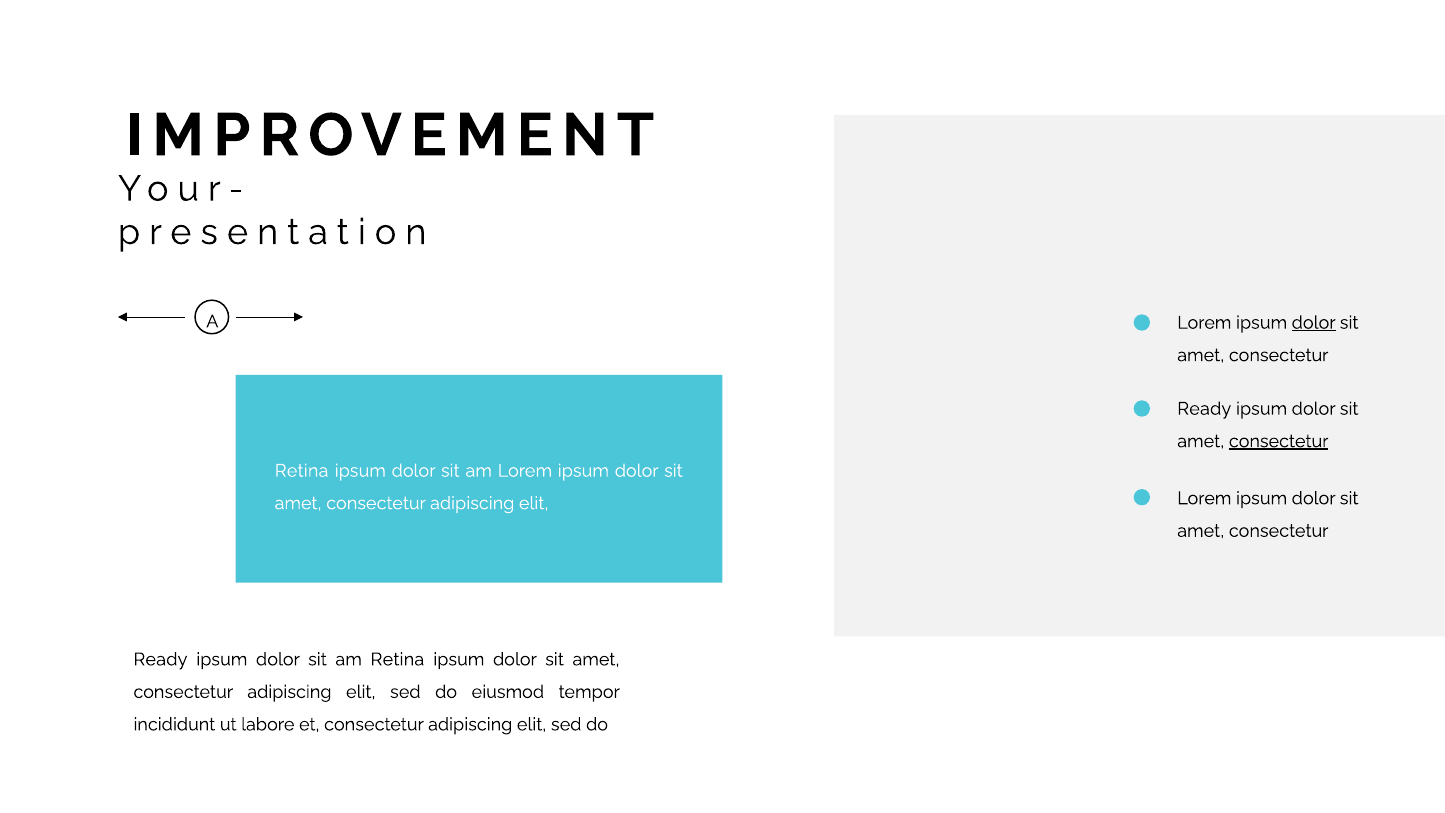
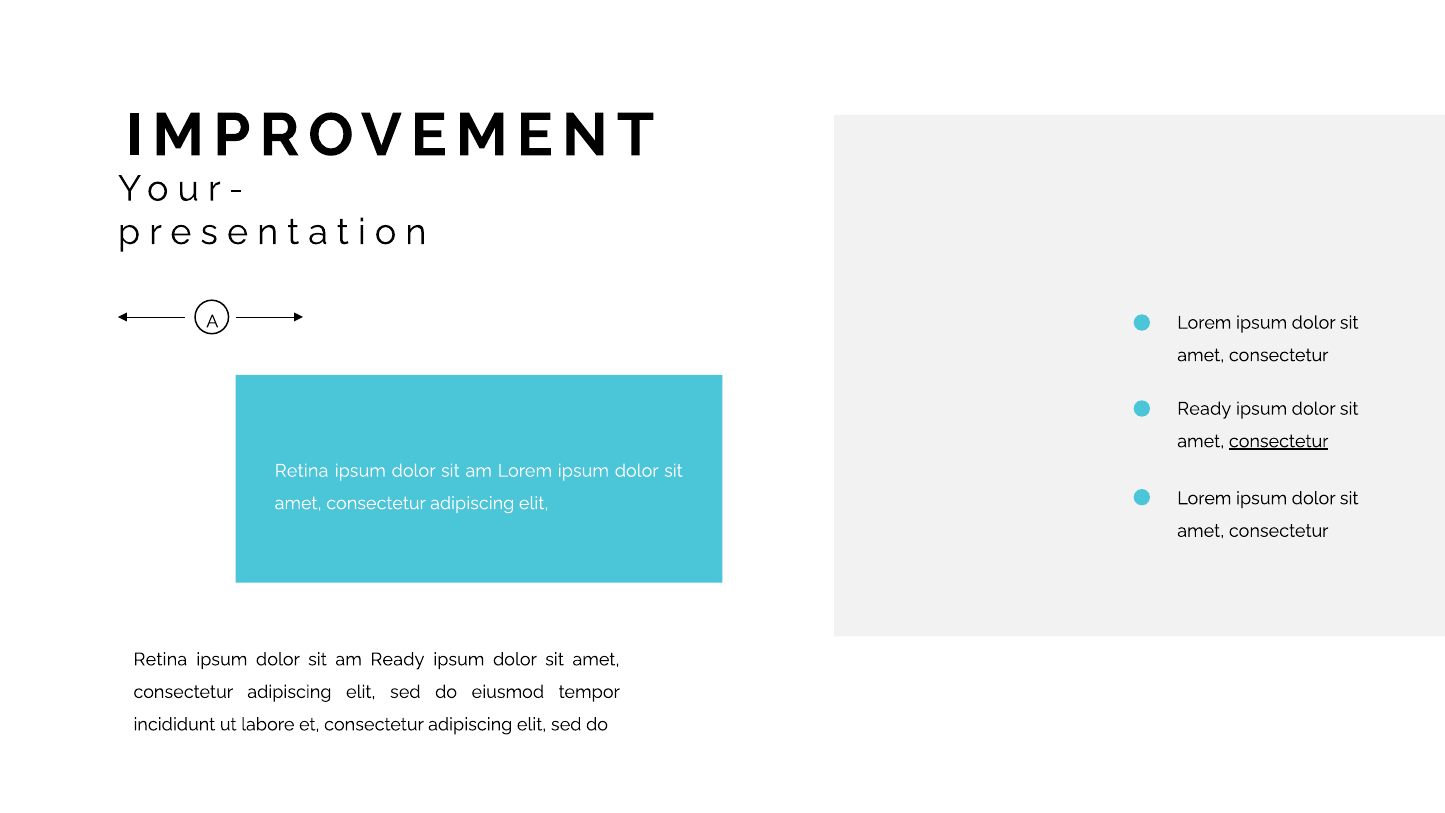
dolor underline: present -> none (1314, 323)
Ready: Ready -> Retina (160, 659)
am Retina: Retina -> Ready (397, 659)
